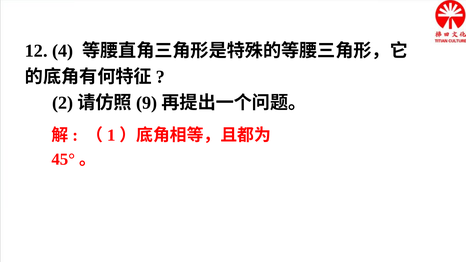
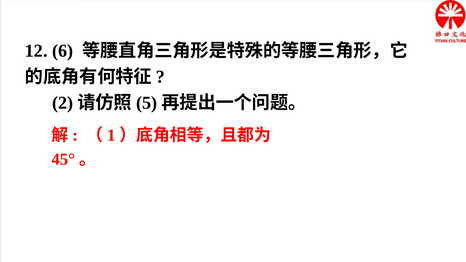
4: 4 -> 6 (63, 51)
9: 9 -> 5 (147, 103)
